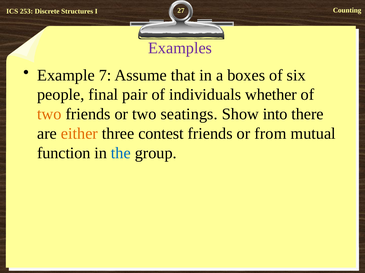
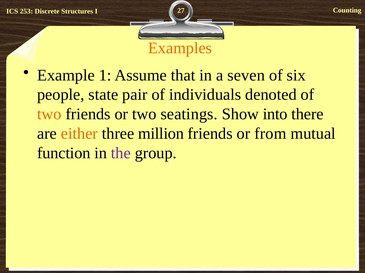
Examples colour: purple -> orange (180, 48)
7: 7 -> 1 (105, 75)
boxes: boxes -> seven (246, 75)
final: final -> state (103, 95)
whether: whether -> denoted (271, 95)
contest: contest -> million (161, 134)
the colour: blue -> purple (121, 153)
